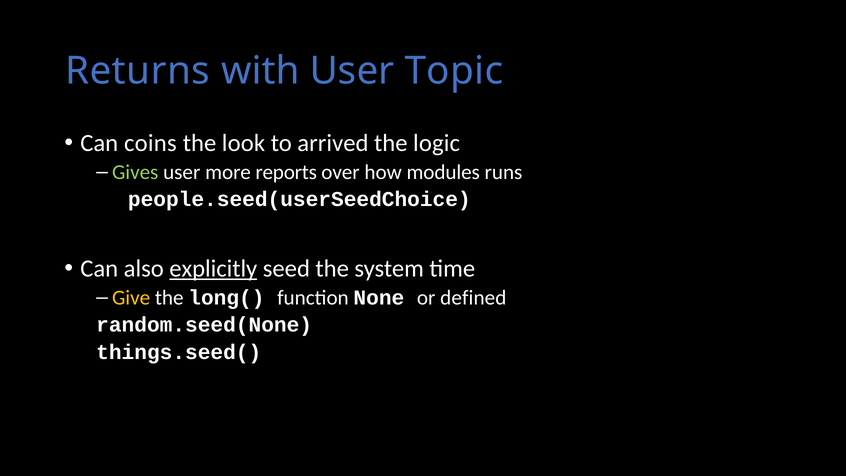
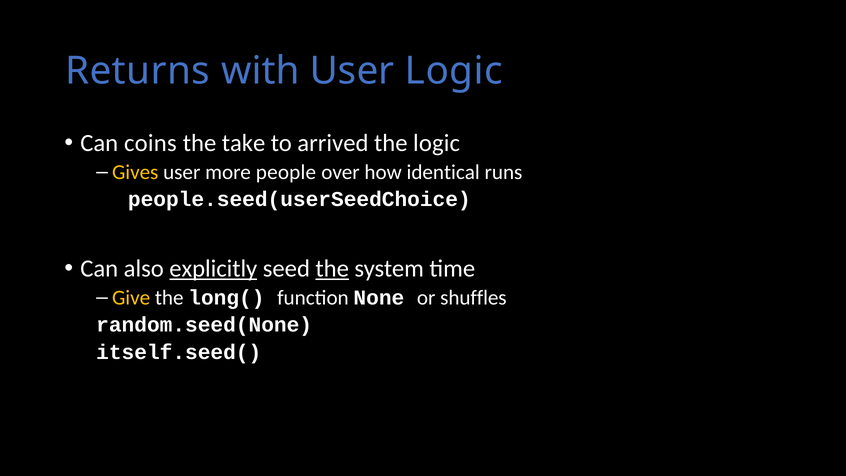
User Topic: Topic -> Logic (454, 71)
look: look -> take (244, 143)
Gives colour: light green -> yellow (135, 172)
reports: reports -> people (286, 172)
modules: modules -> identical (443, 172)
the underline: none -> present (332, 268)
defined: defined -> shuffles (473, 298)
things.seed(: things.seed( -> itself.seed( (179, 352)
